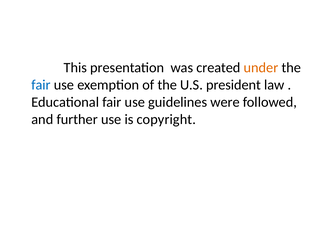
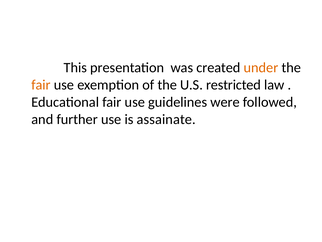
fair colour: blue -> orange (41, 85)
president: president -> restricted (234, 85)
copyright: copyright -> assainate (166, 119)
